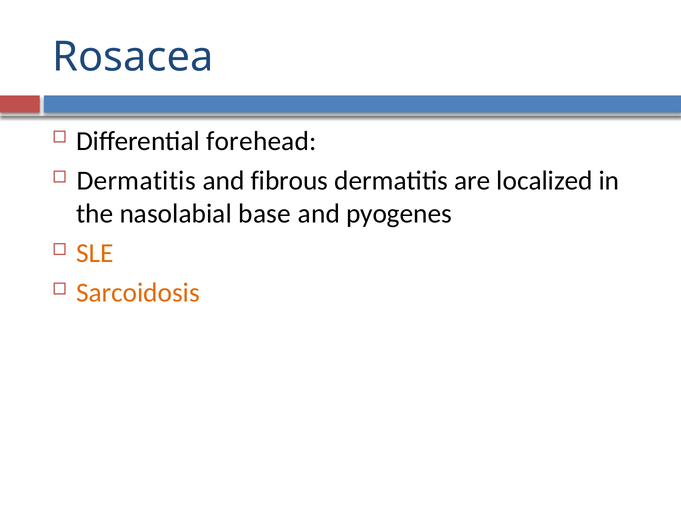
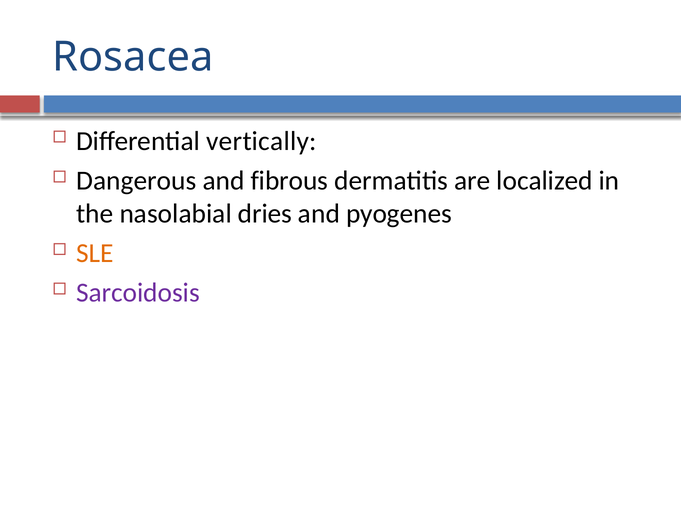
forehead: forehead -> vertically (261, 141)
Dermatitis: Dermatitis -> Dangerous (136, 180)
base: base -> dries (265, 213)
Sarcoidosis colour: orange -> purple (138, 292)
